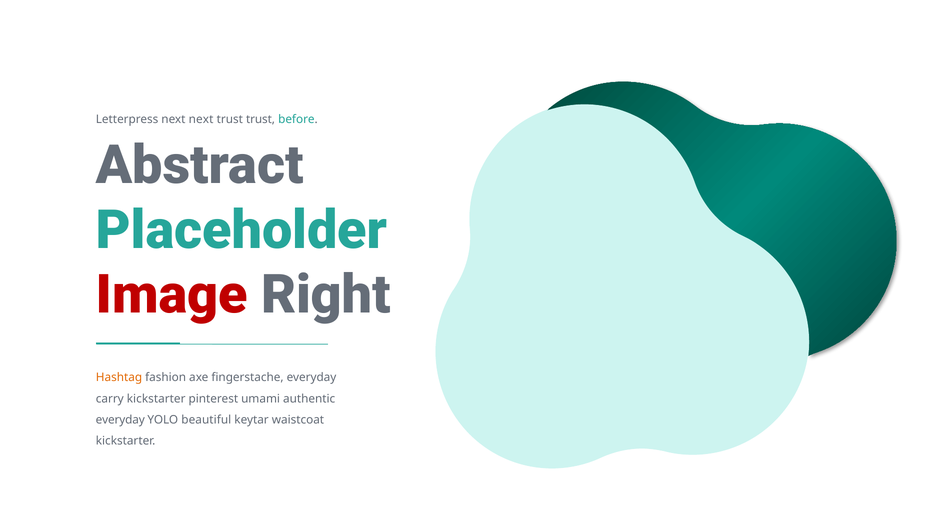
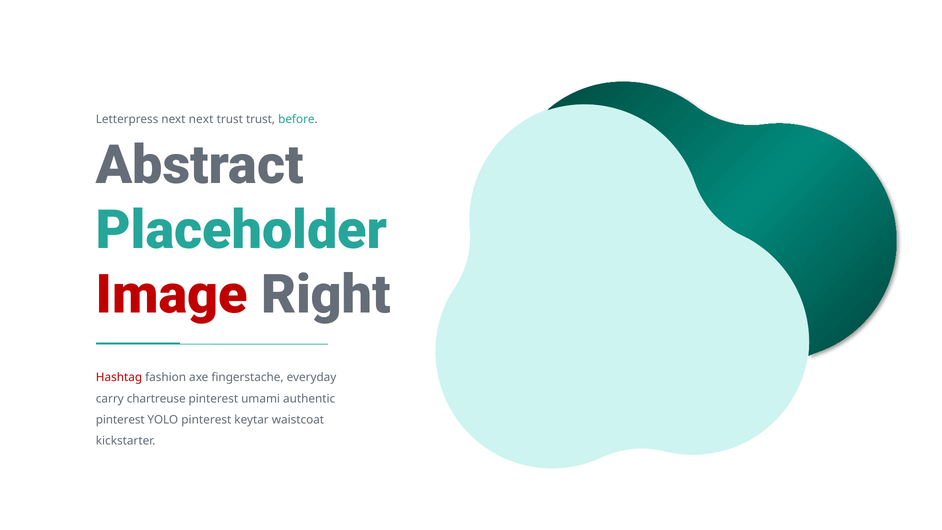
Hashtag colour: orange -> red (119, 377)
carry kickstarter: kickstarter -> chartreuse (156, 399)
everyday: everyday -> pinterest (120, 420)
YOLO beautiful: beautiful -> pinterest (206, 420)
